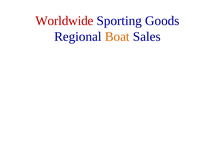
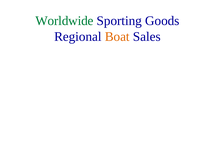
Worldwide colour: red -> green (64, 21)
